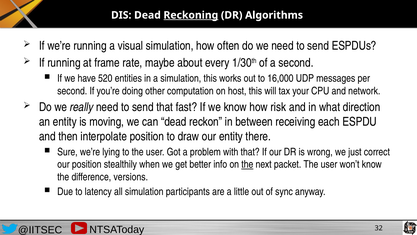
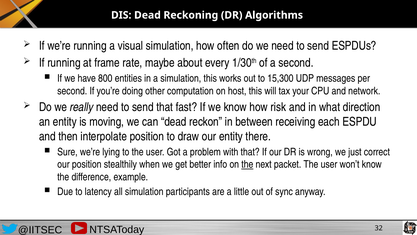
Reckoning underline: present -> none (191, 15)
520: 520 -> 800 (105, 78)
16,000: 16,000 -> 15,300 (280, 78)
versions: versions -> example (131, 177)
